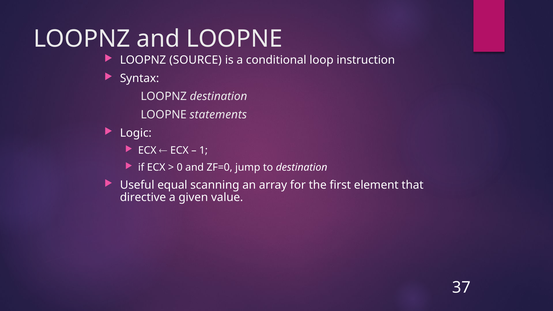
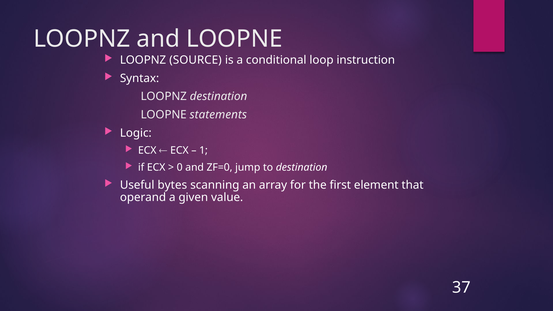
equal: equal -> bytes (172, 185)
directive: directive -> operand (143, 197)
